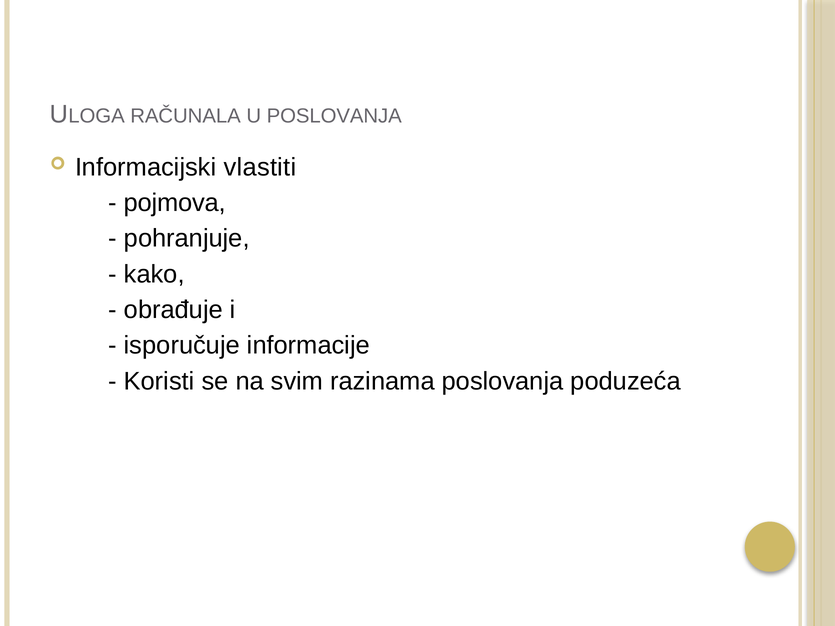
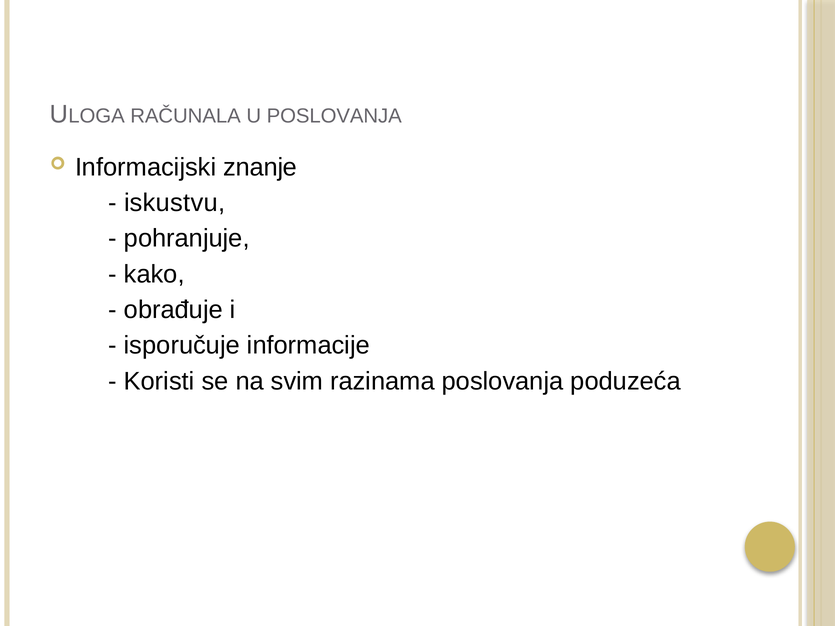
vlastiti: vlastiti -> znanje (260, 167)
pojmova: pojmova -> iskustvu (175, 203)
